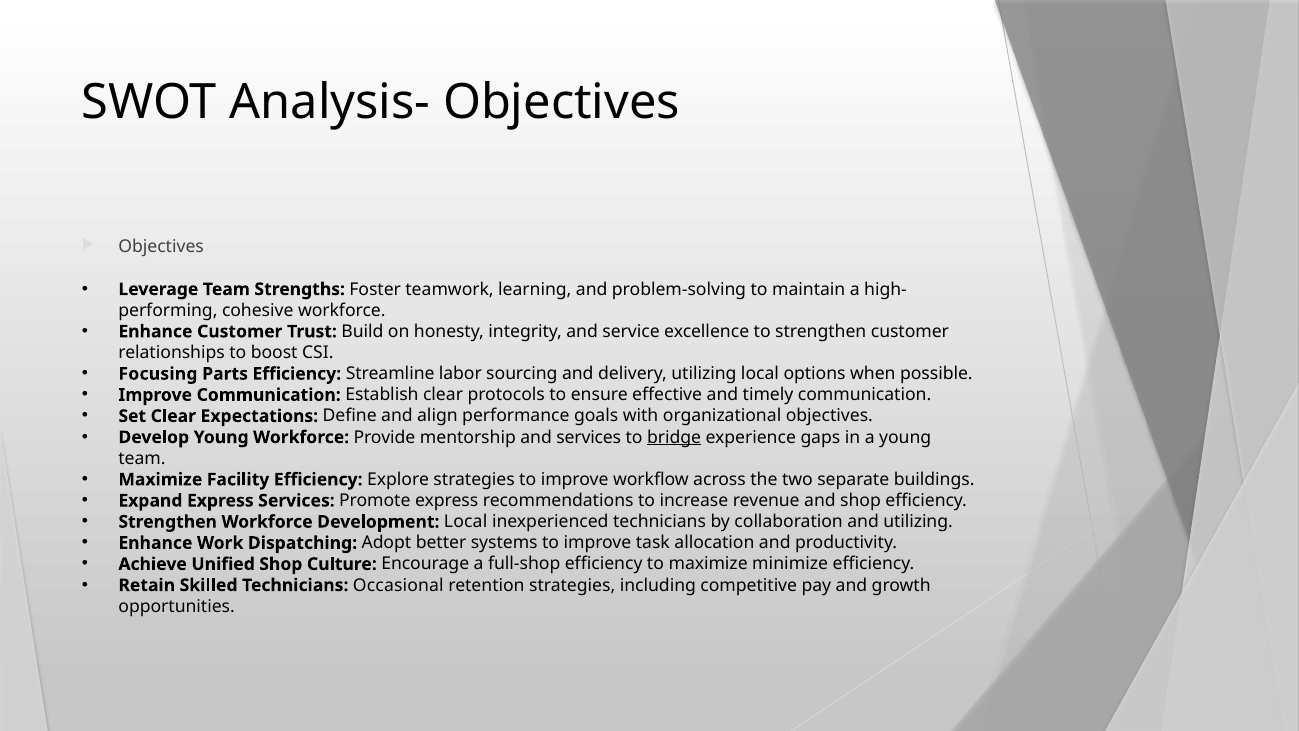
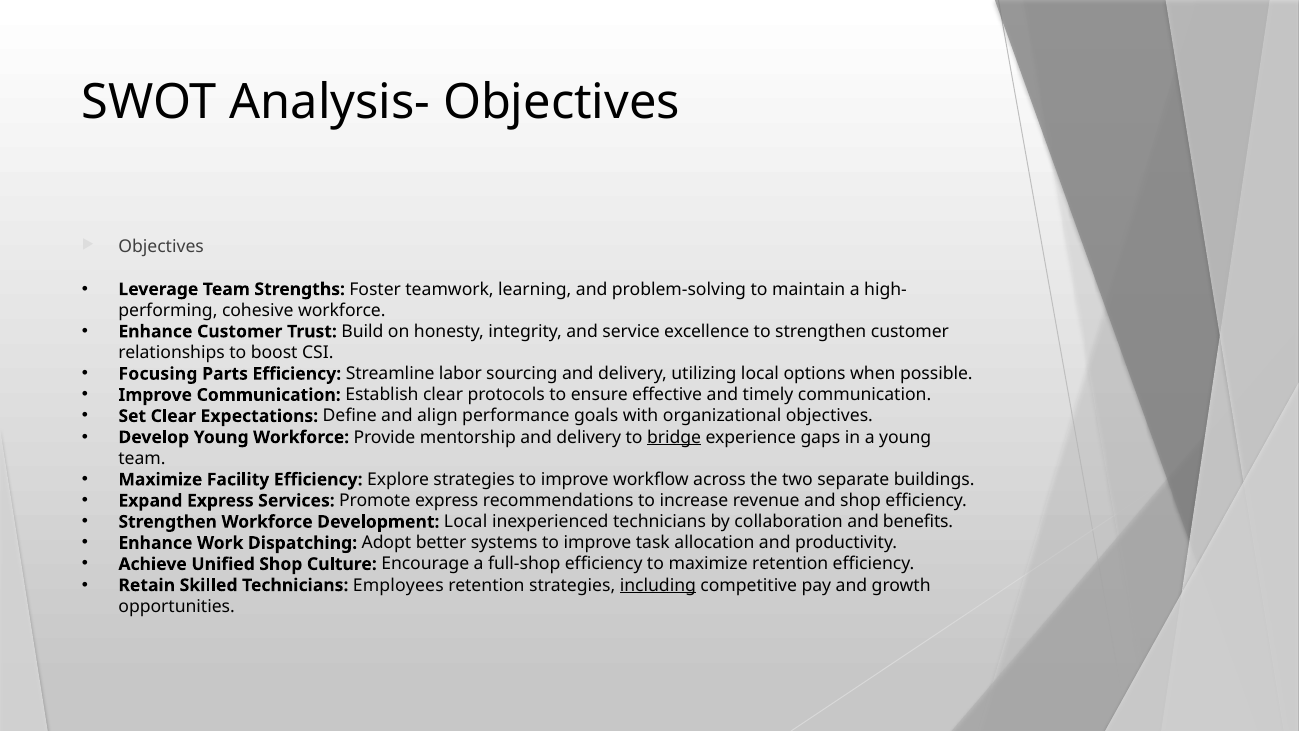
mentorship and services: services -> delivery (589, 437)
and utilizing: utilizing -> benefits (918, 522)
maximize minimize: minimize -> retention (790, 564)
Occasional: Occasional -> Employees (398, 585)
including underline: none -> present (658, 585)
